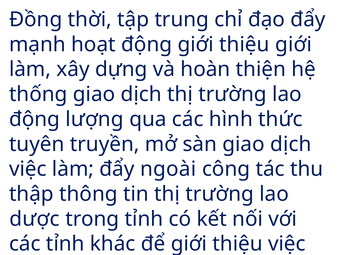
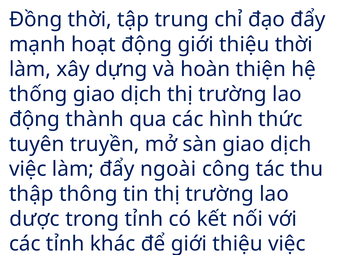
thiệu giới: giới -> thời (294, 44)
lượng: lượng -> thành (95, 119)
